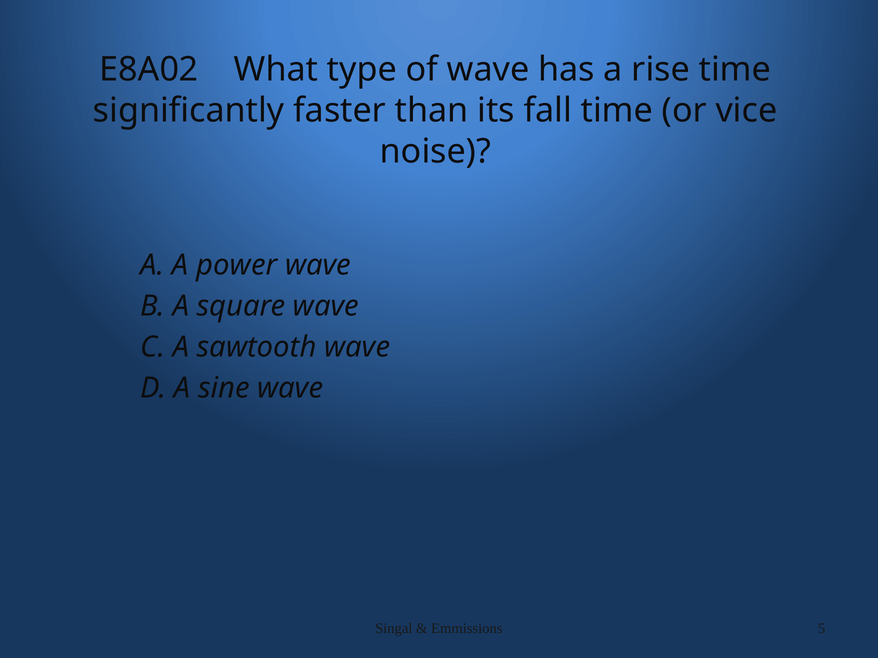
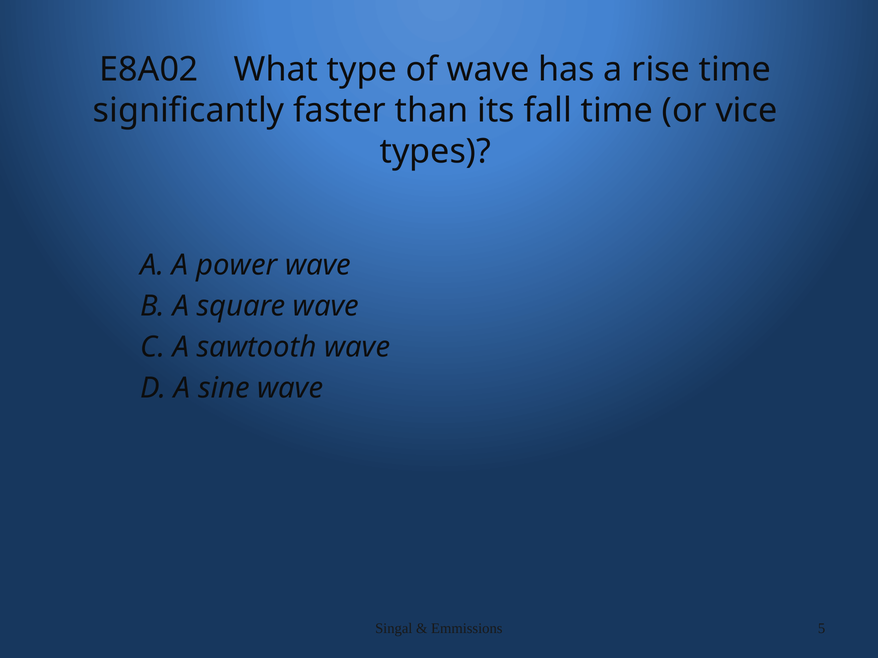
noise: noise -> types (435, 152)
